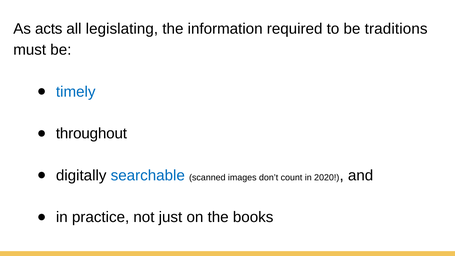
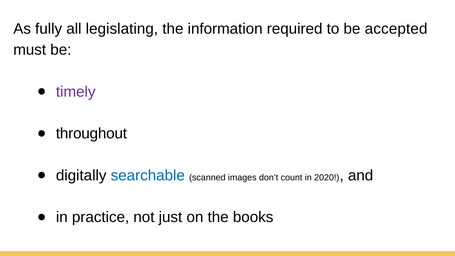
acts: acts -> fully (49, 29)
traditions: traditions -> accepted (396, 29)
timely colour: blue -> purple (76, 92)
